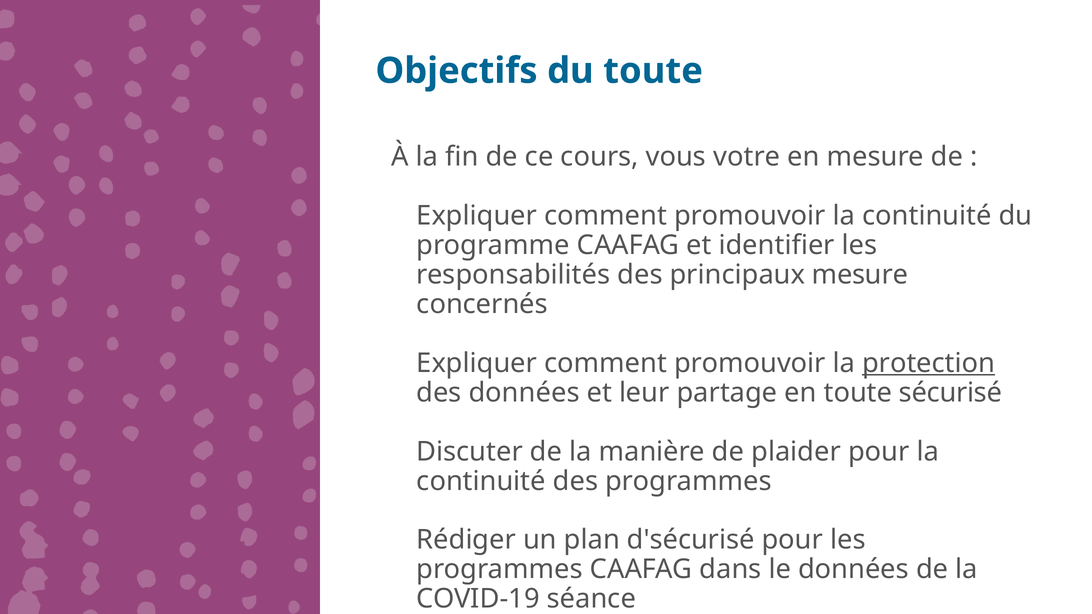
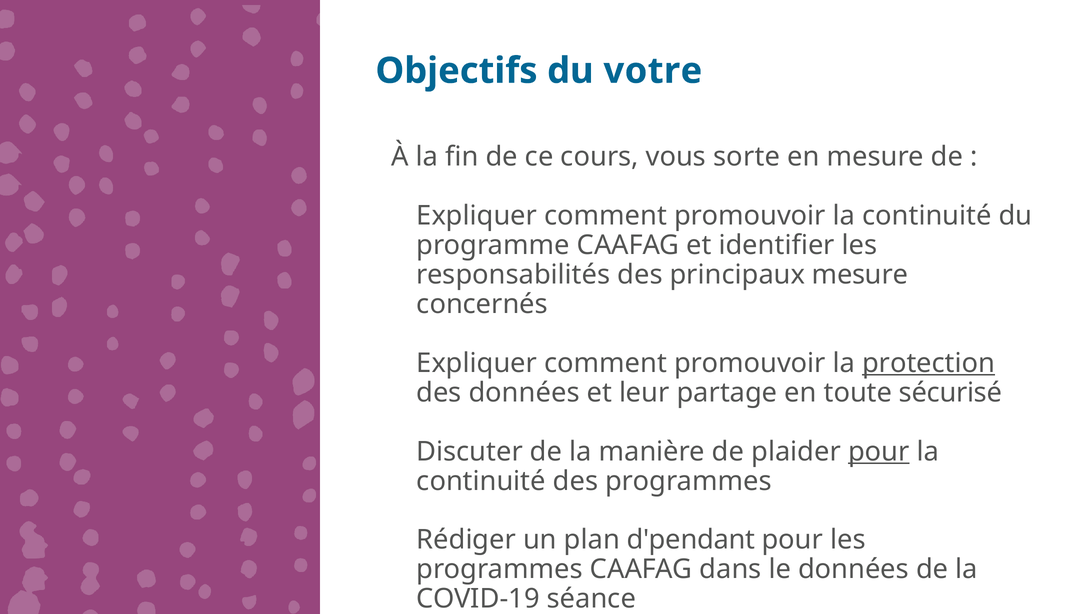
du toute: toute -> votre (653, 71)
votre: votre -> sorte (747, 157)
pour underline: none -> present (879, 452)
d'sécurisé: d'sécurisé -> d'pendant (691, 540)
